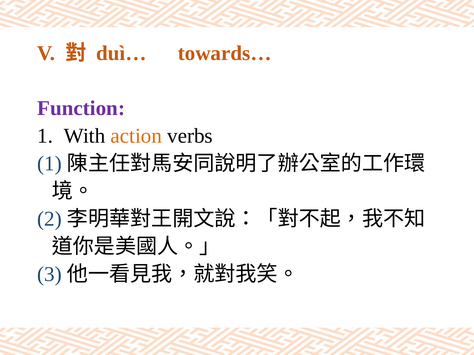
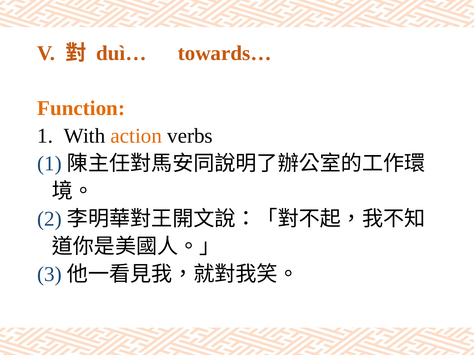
Function colour: purple -> orange (81, 108)
